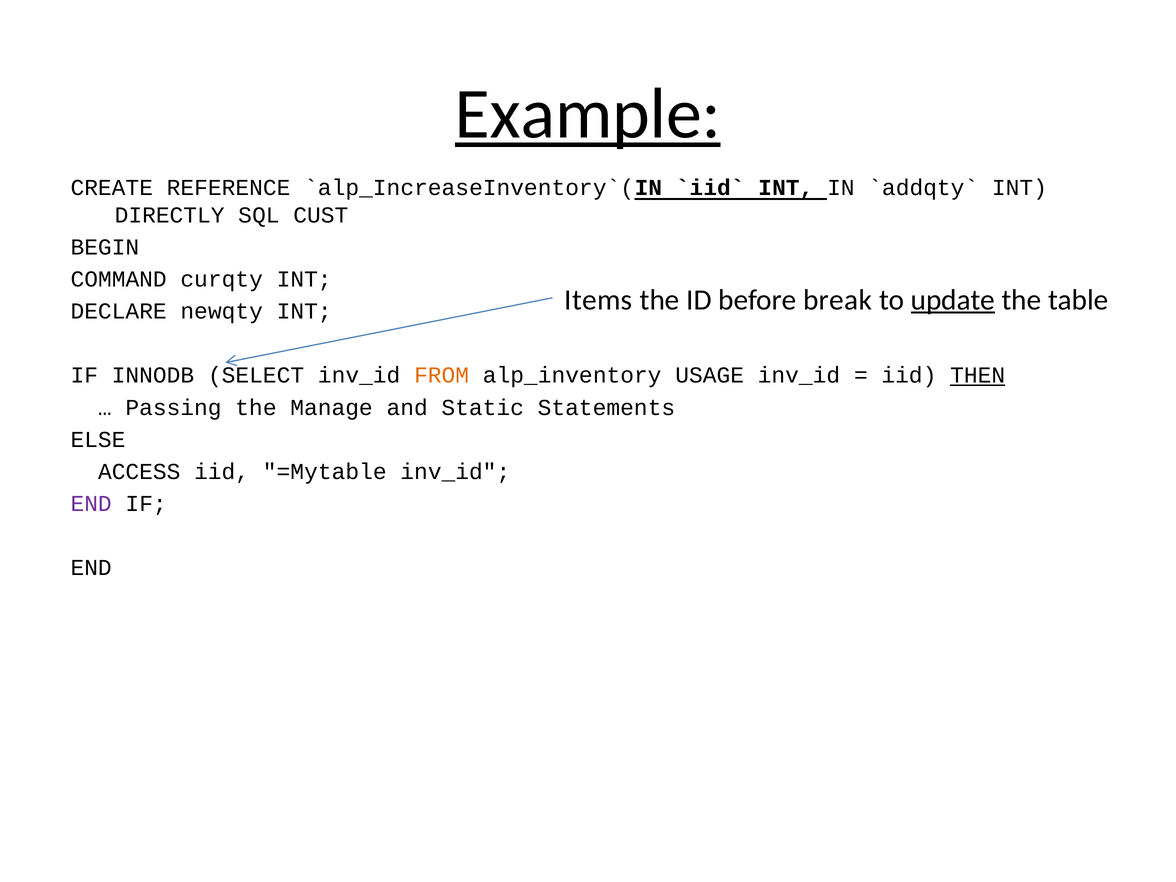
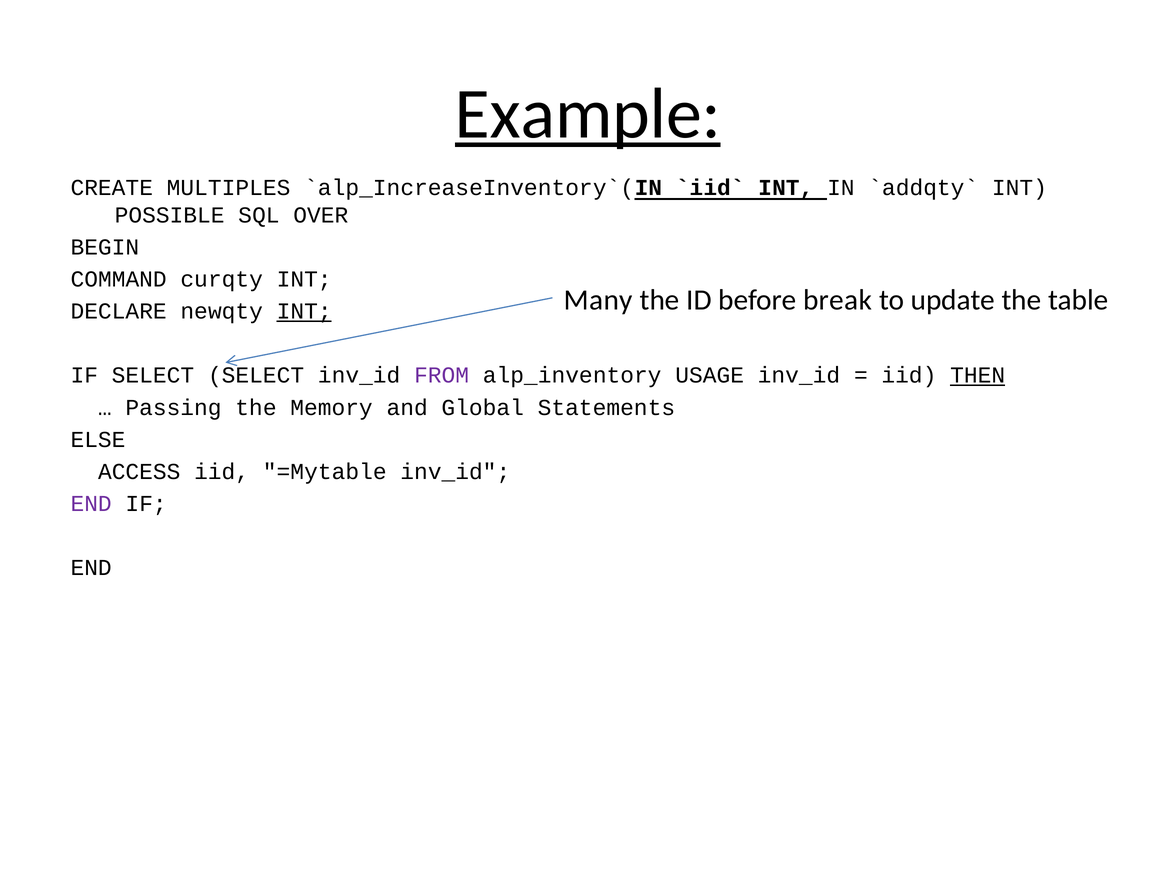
REFERENCE: REFERENCE -> MULTIPLES (229, 188)
DIRECTLY: DIRECTLY -> POSSIBLE (170, 215)
CUST: CUST -> OVER (321, 215)
Items: Items -> Many (598, 300)
update underline: present -> none (953, 300)
INT underline: none -> present (304, 311)
IF INNODB: INNODB -> SELECT (153, 375)
FROM colour: orange -> purple (442, 375)
Manage: Manage -> Memory (332, 407)
Static: Static -> Global (483, 407)
